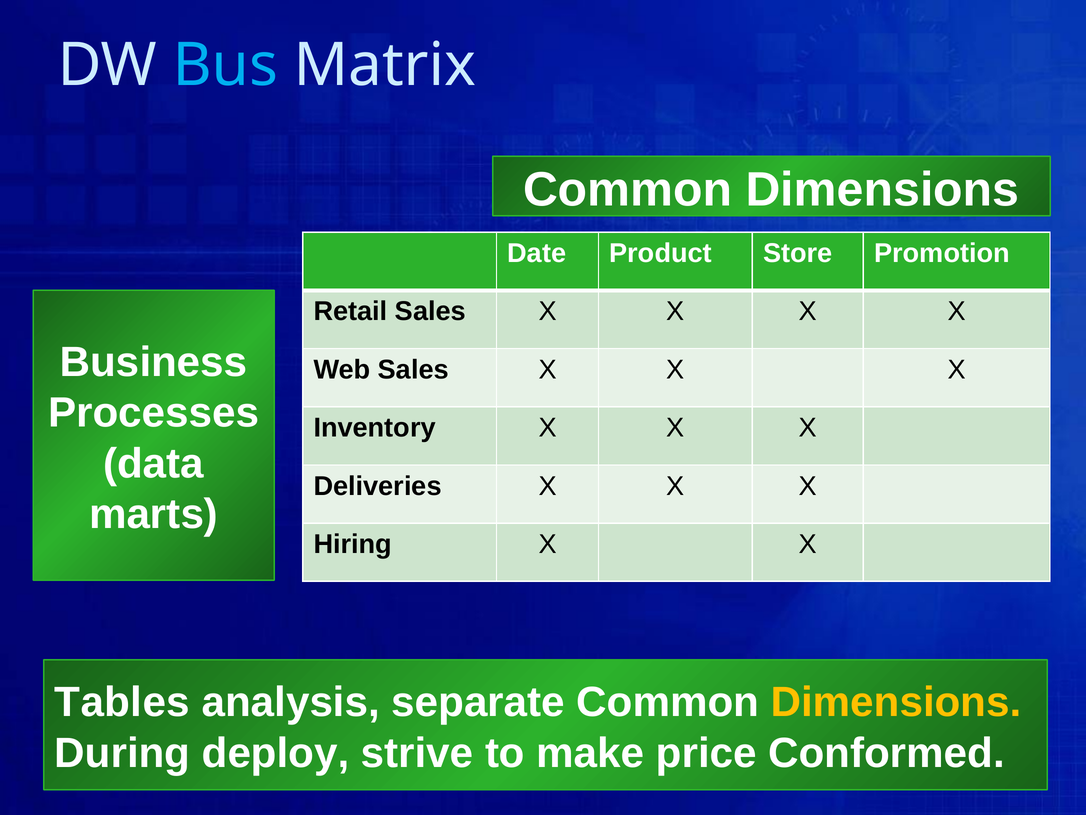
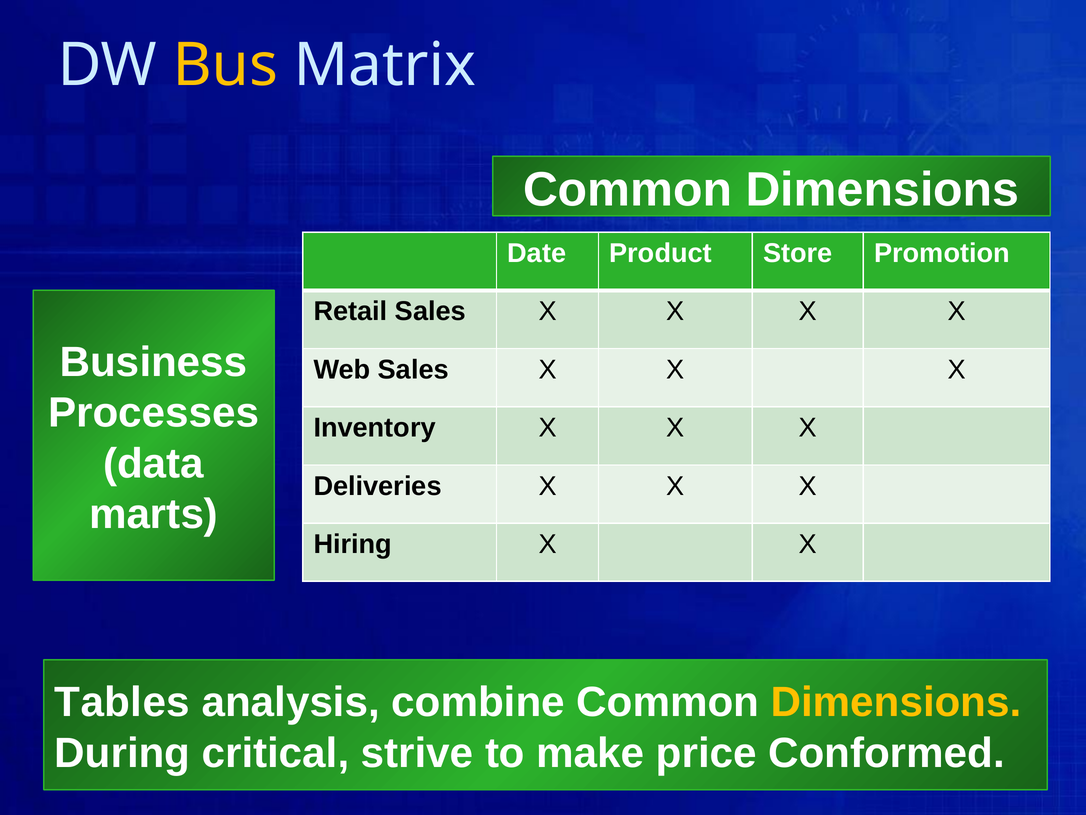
Bus colour: light blue -> yellow (225, 65)
separate: separate -> combine (478, 702)
deploy: deploy -> critical (276, 753)
